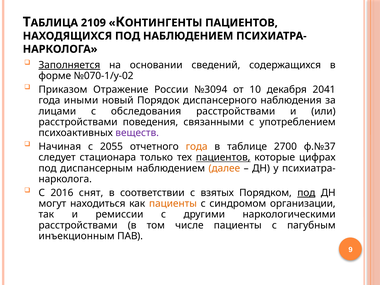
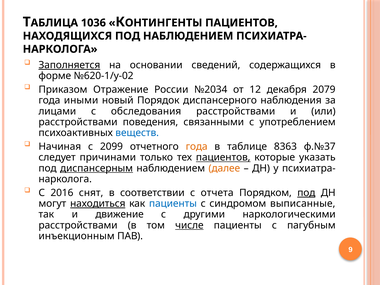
2109: 2109 -> 1036 (93, 23)
№070-1/у-02: №070-1/у-02 -> №620-1/у-02 (104, 76)
№3094: №3094 -> №2034 (211, 90)
10: 10 -> 12 (255, 90)
2041: 2041 -> 2079 (324, 90)
веществ colour: purple -> blue (137, 133)
2055: 2055 -> 2099 (111, 147)
2700: 2700 -> 8363 (285, 147)
стационара: стационара -> причинами (108, 157)
цифрах: цифрах -> указать (317, 157)
диспансерным underline: none -> present (97, 168)
взятых: взятых -> отчета (217, 193)
находиться underline: none -> present (98, 204)
пациенты colour: orange -> blue (173, 204)
организации: организации -> выписанные (303, 204)
ремиссии: ремиссии -> движение (120, 214)
числе underline: none -> present (189, 225)
